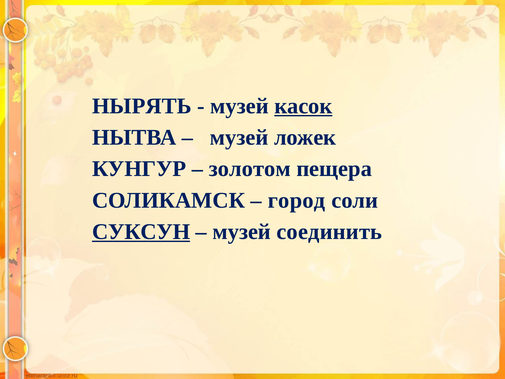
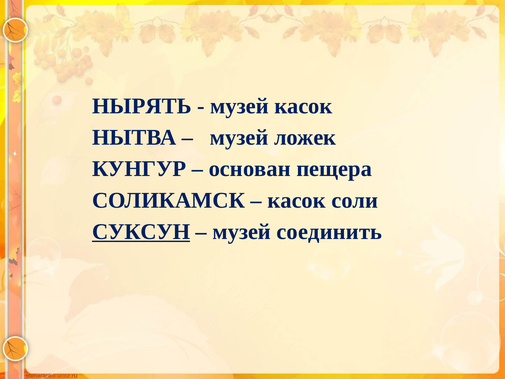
касок underline: present -> none (303, 106)
золотом: золотом -> основан (250, 169)
город: город -> касок (297, 200)
